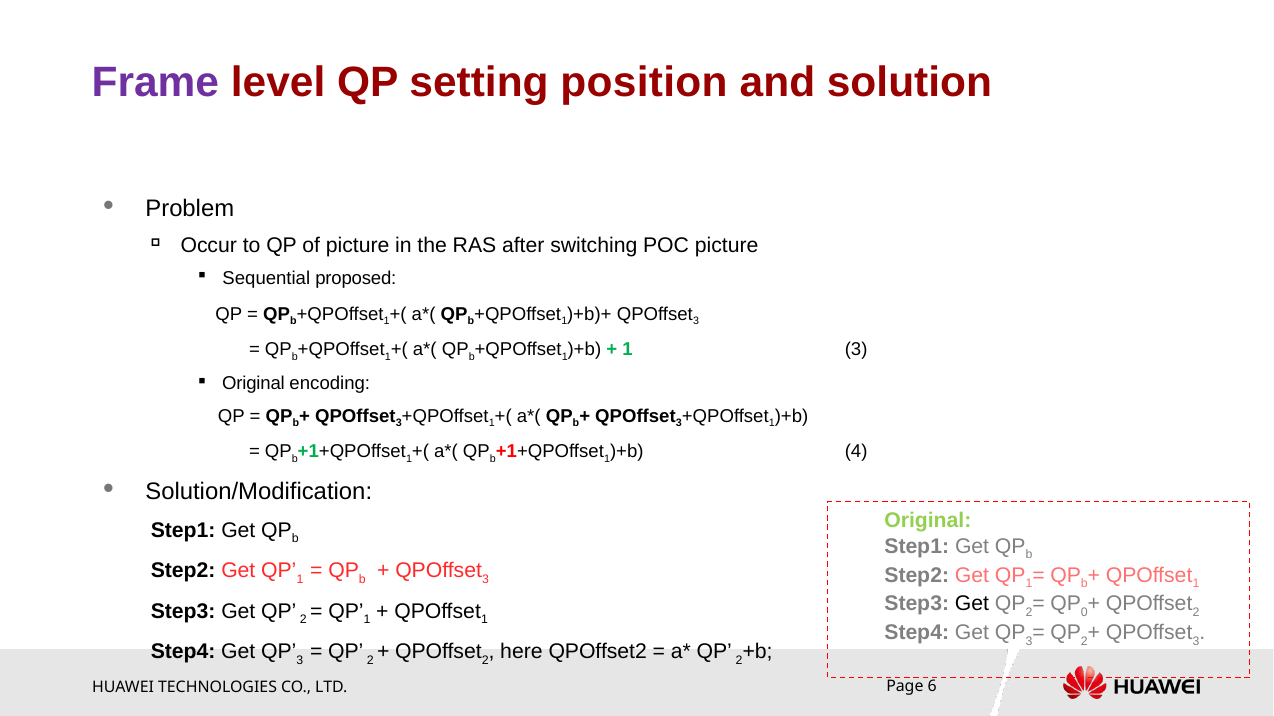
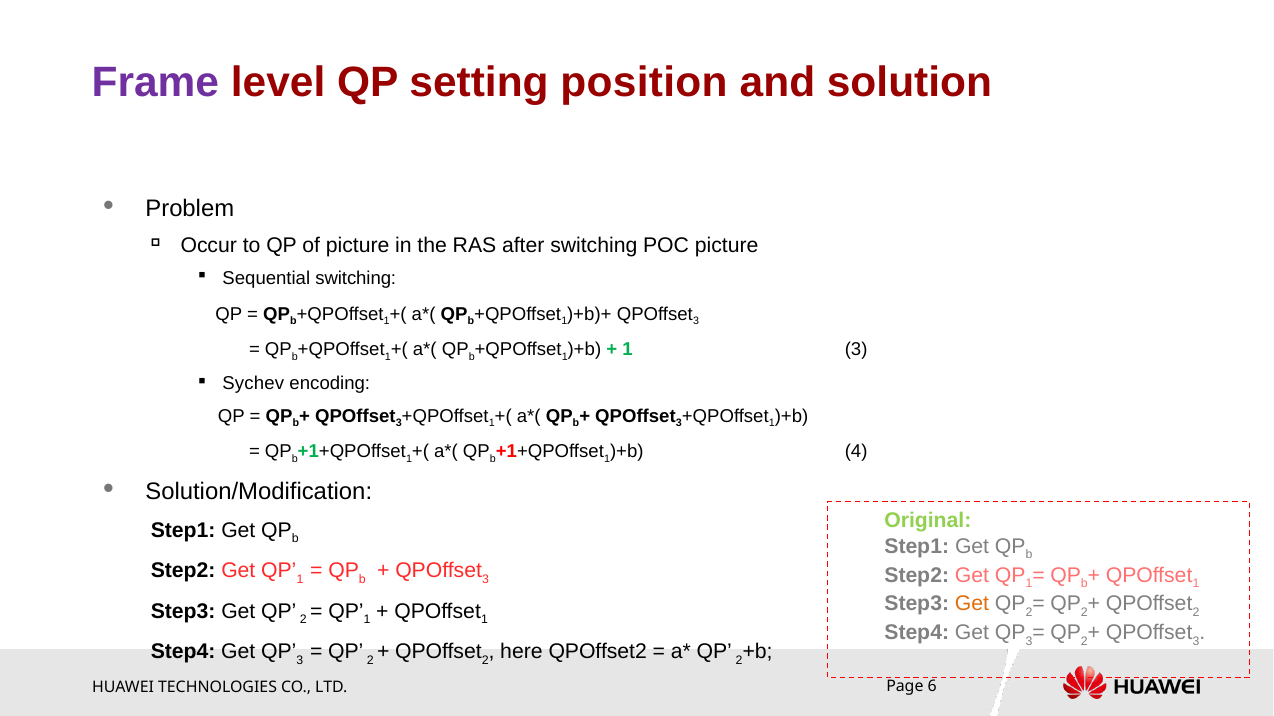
Sequential proposed: proposed -> switching (356, 278)
Original: Original -> Sychev (253, 384)
Get colour: black -> orange (972, 604)
0: 0 -> 2 (1084, 613)
